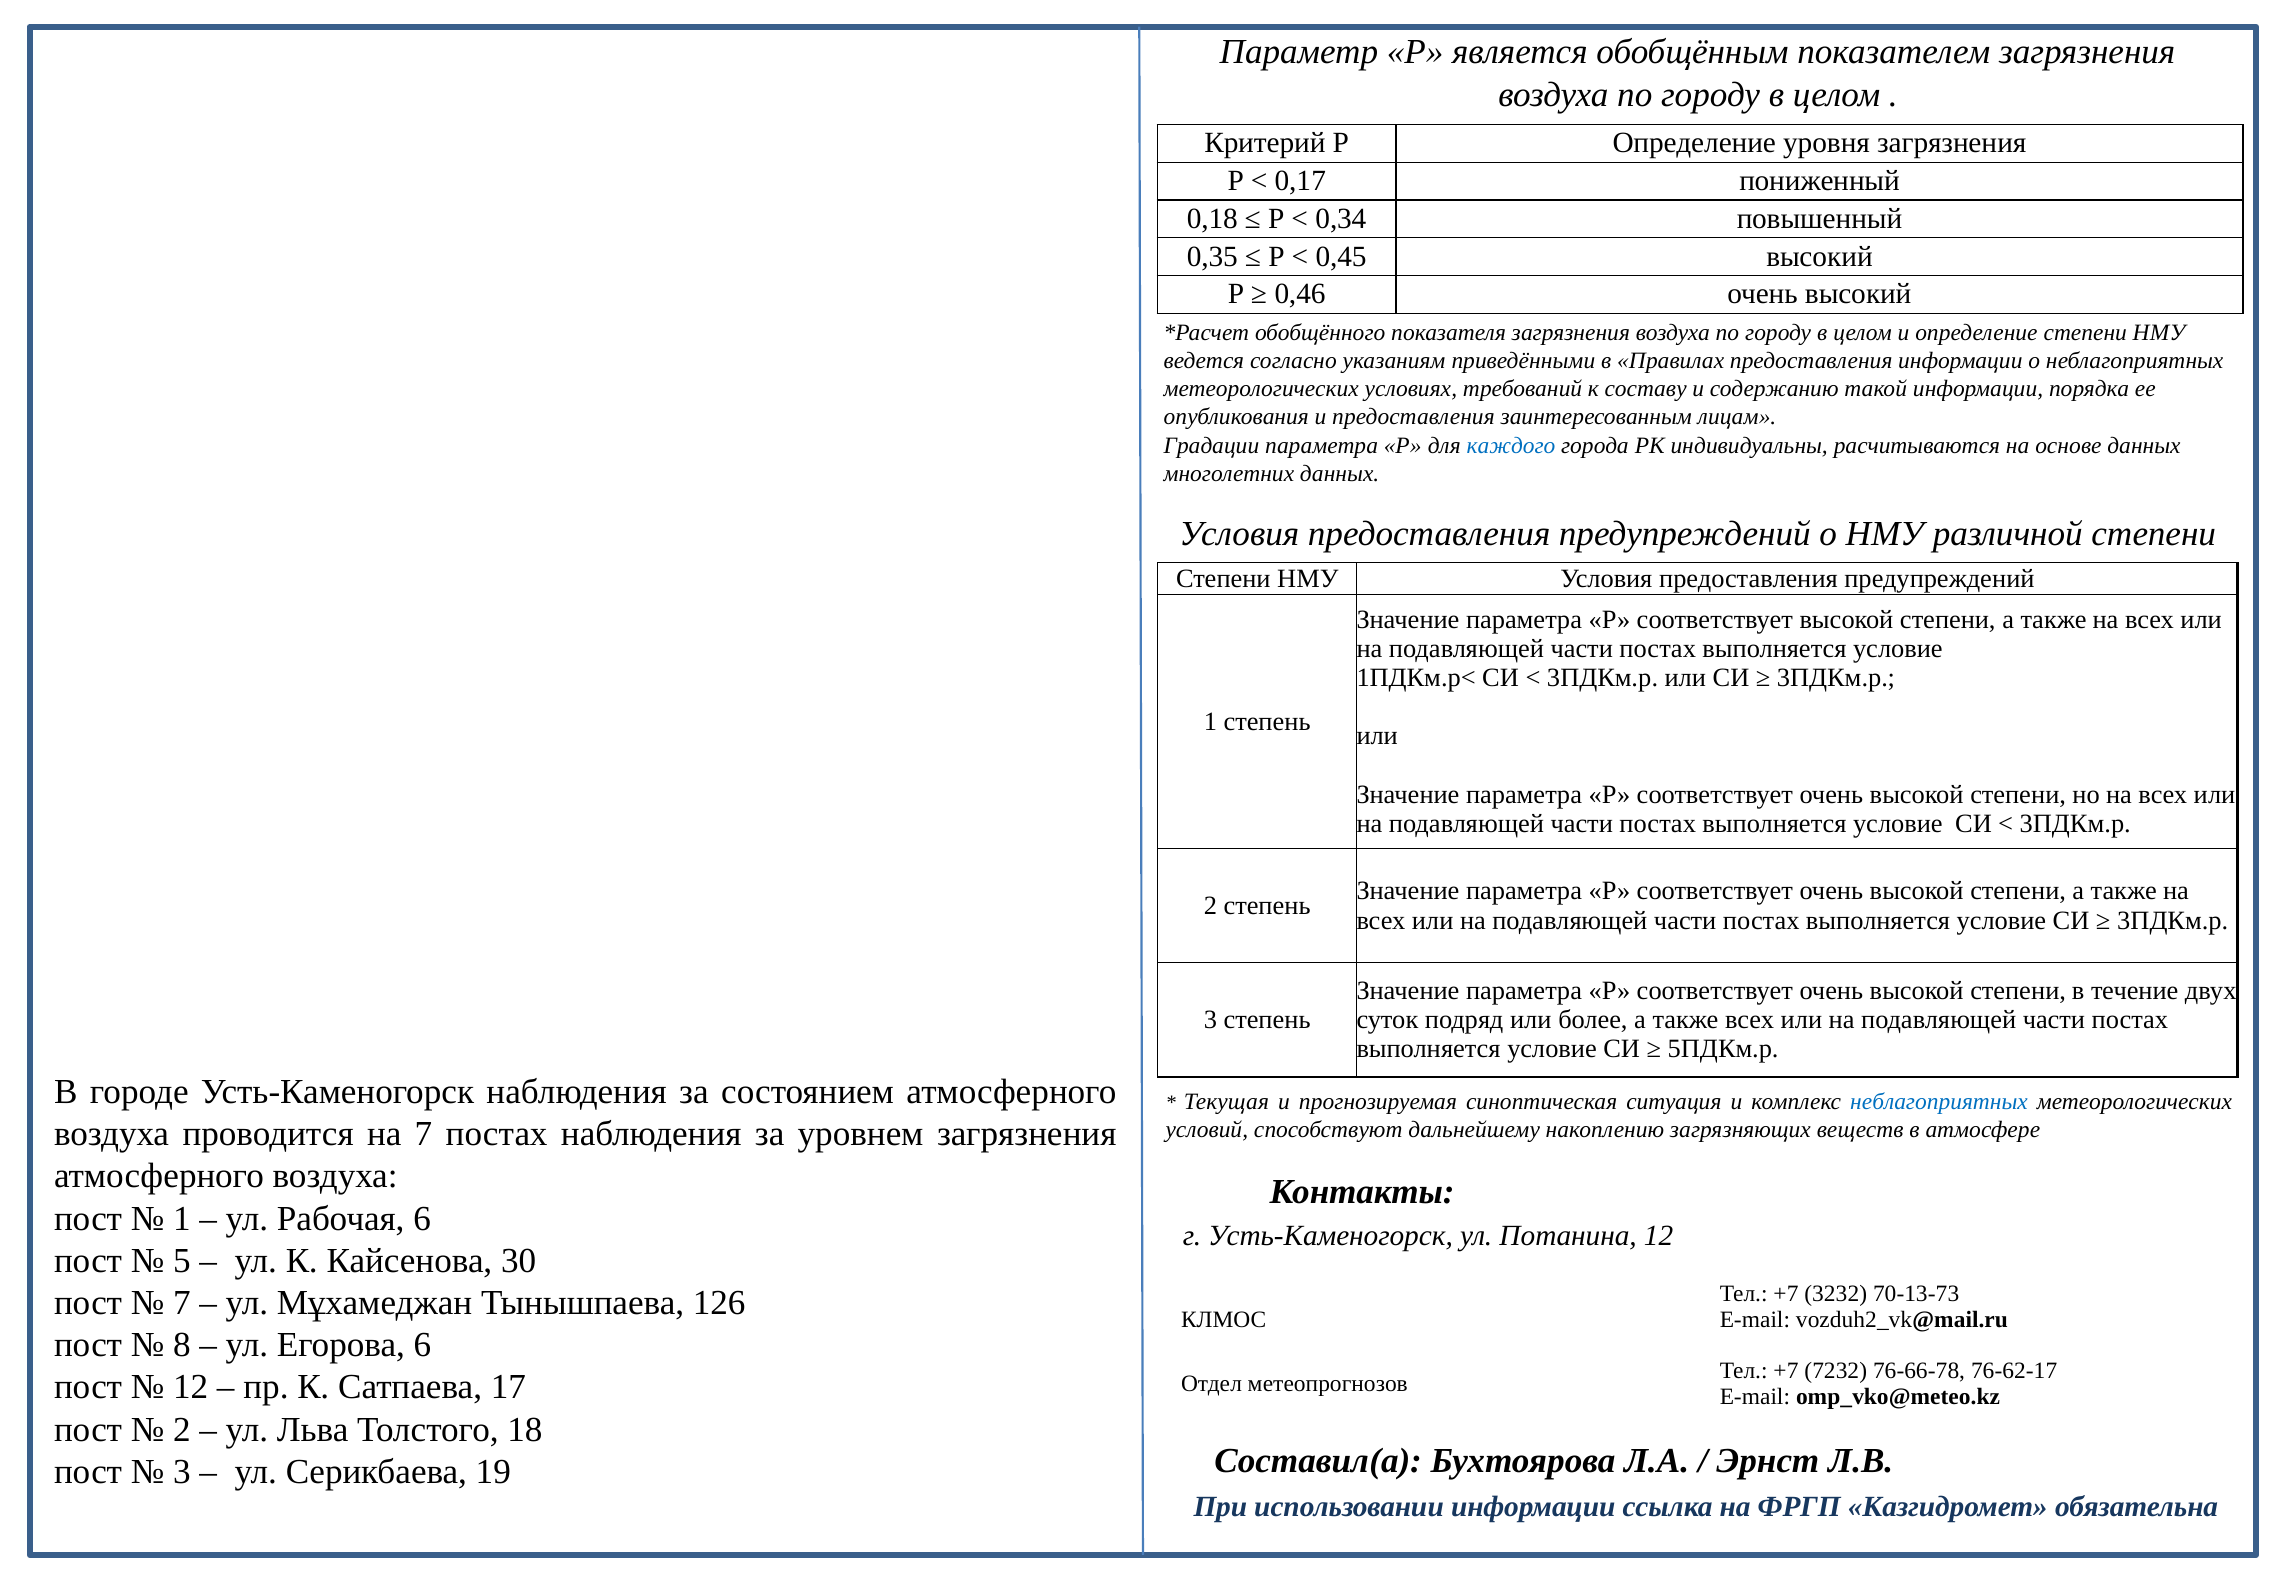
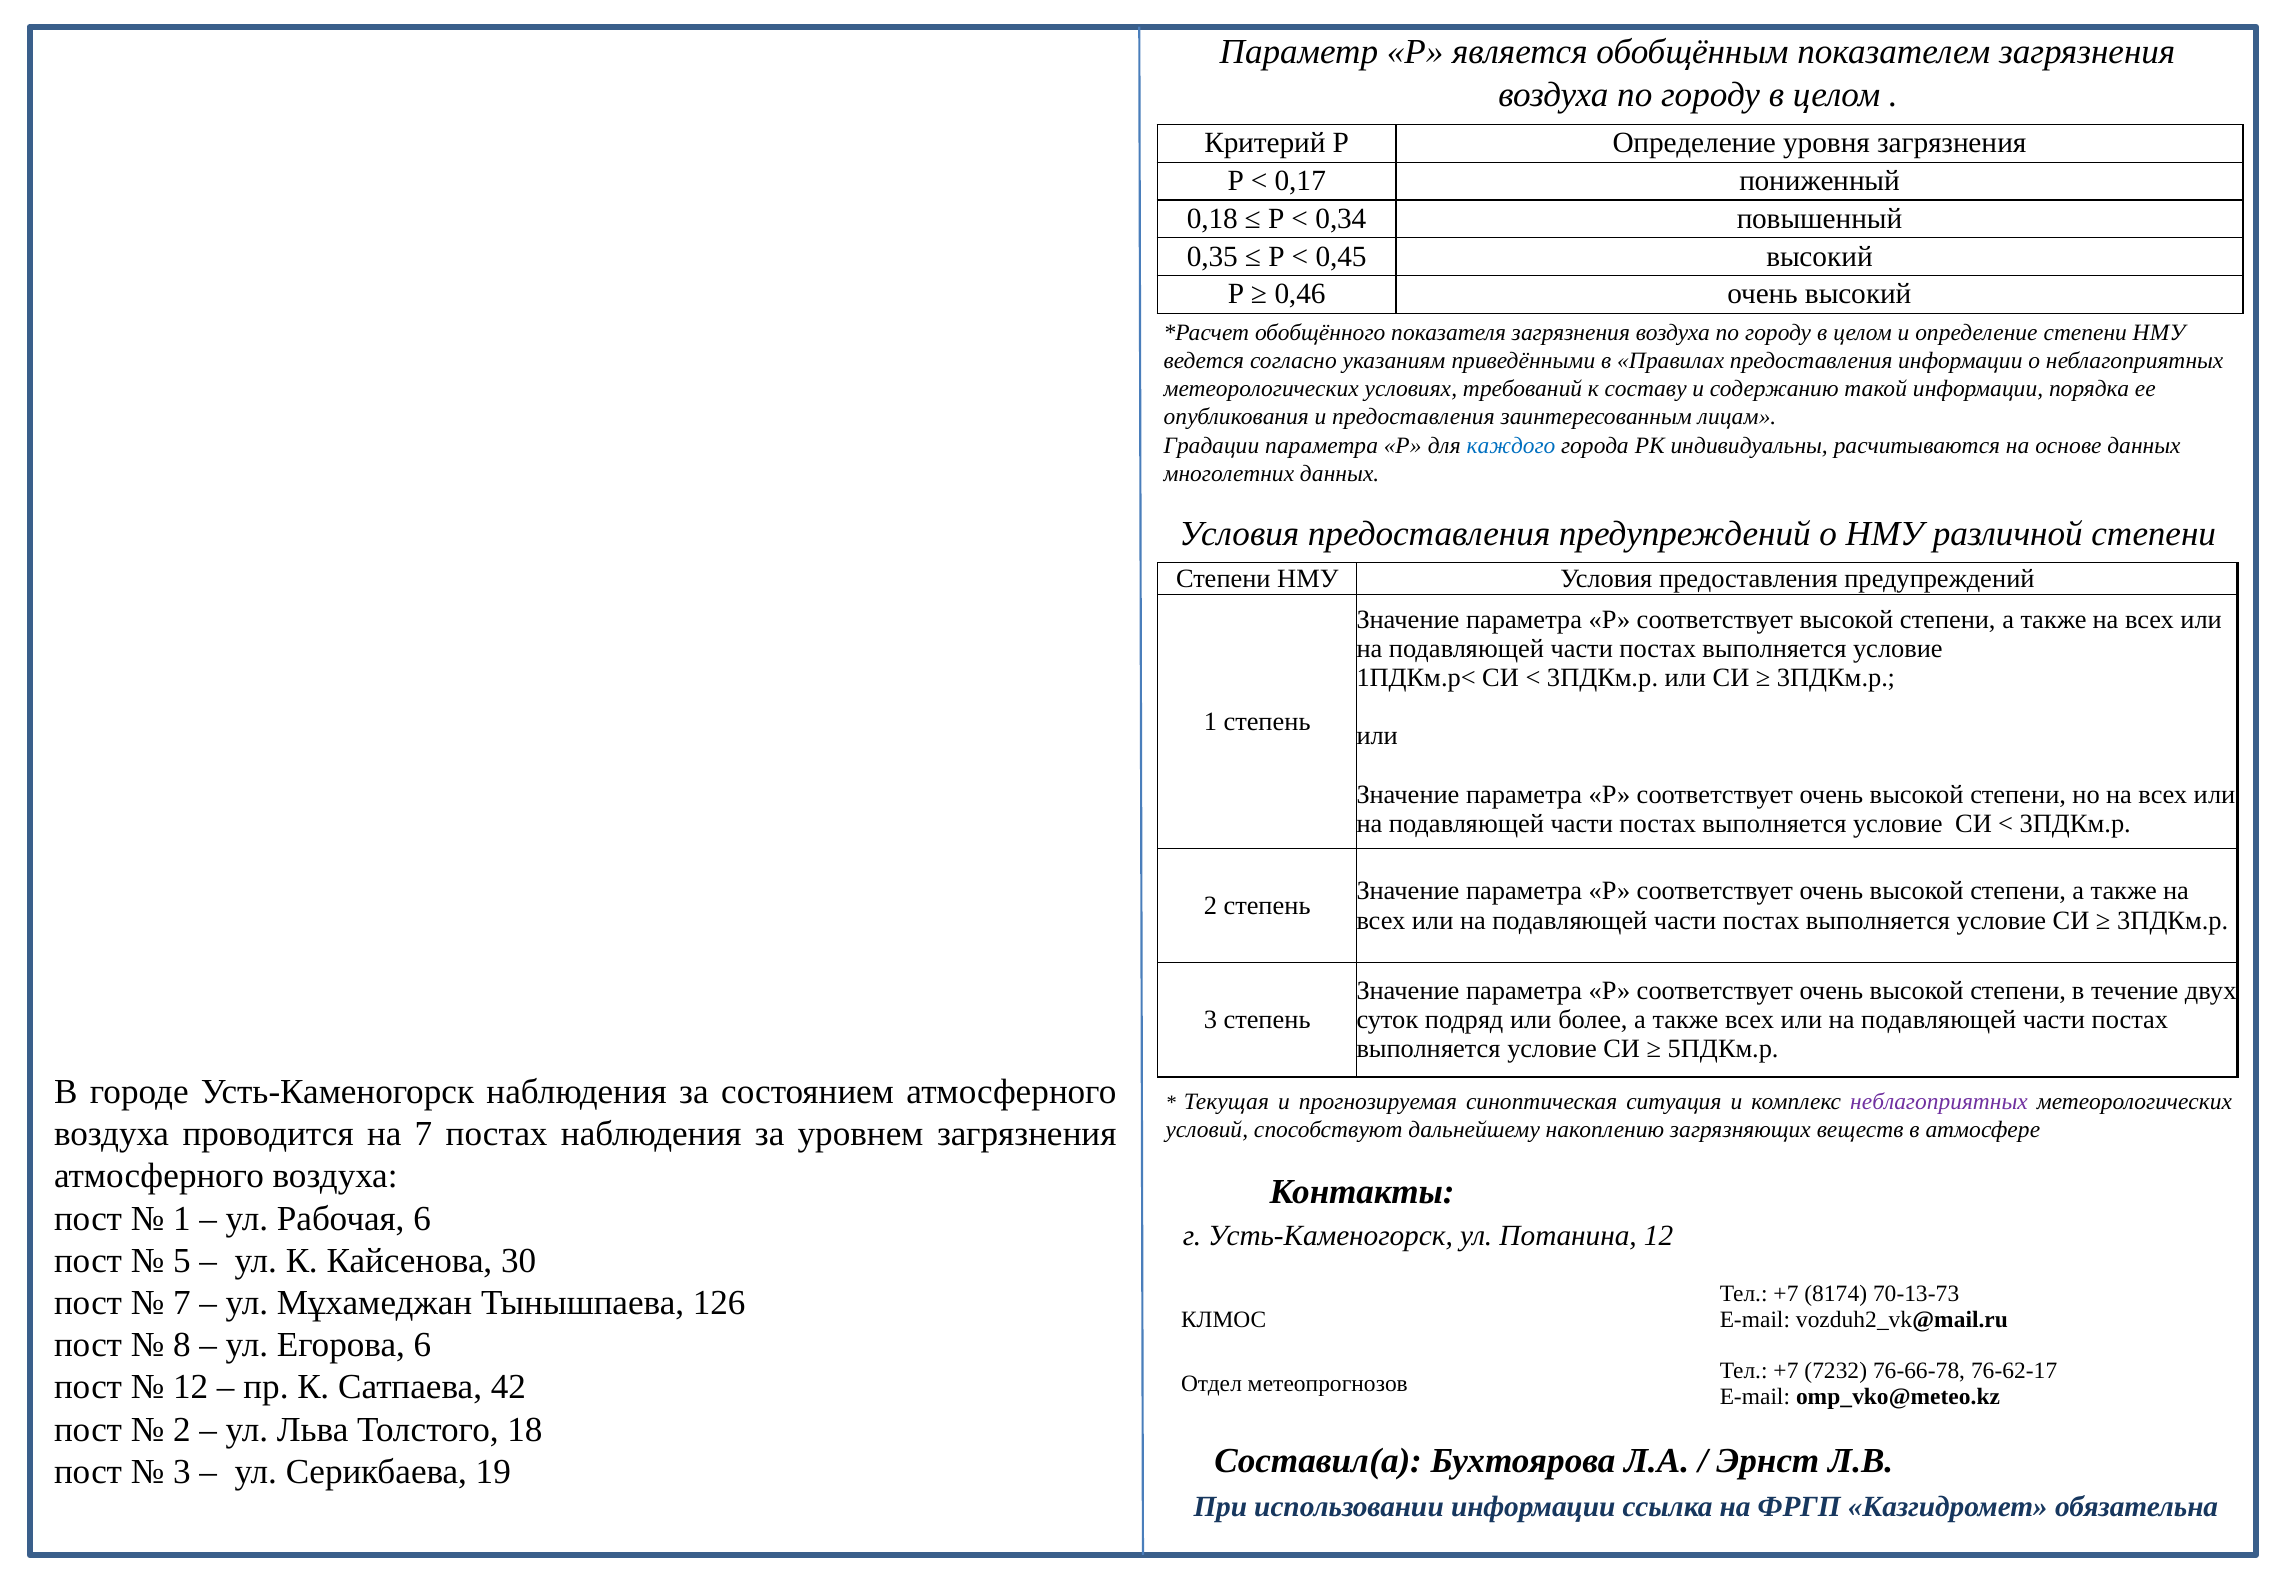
неблагоприятных colour: blue -> purple (1939, 1102)
3232: 3232 -> 8174 (1836, 1294)
17: 17 -> 42 (508, 1388)
